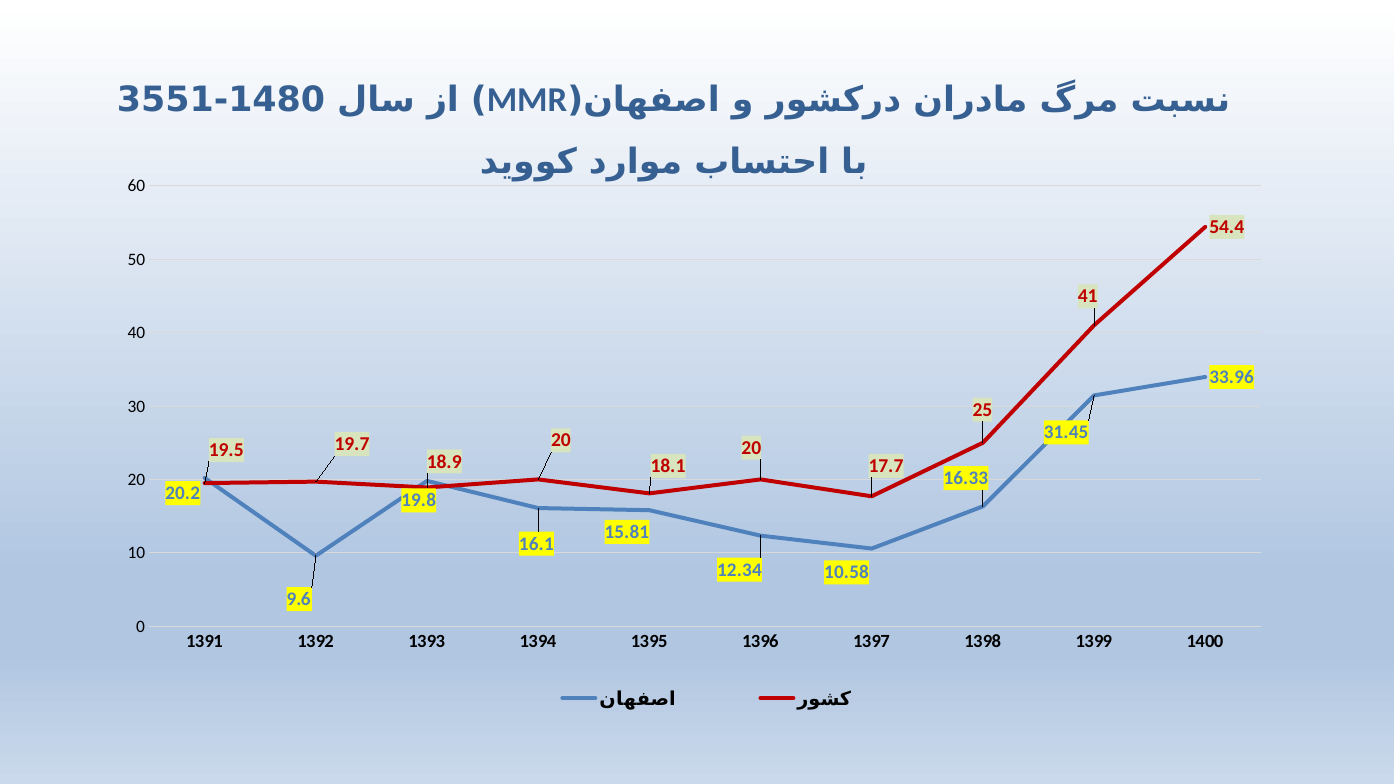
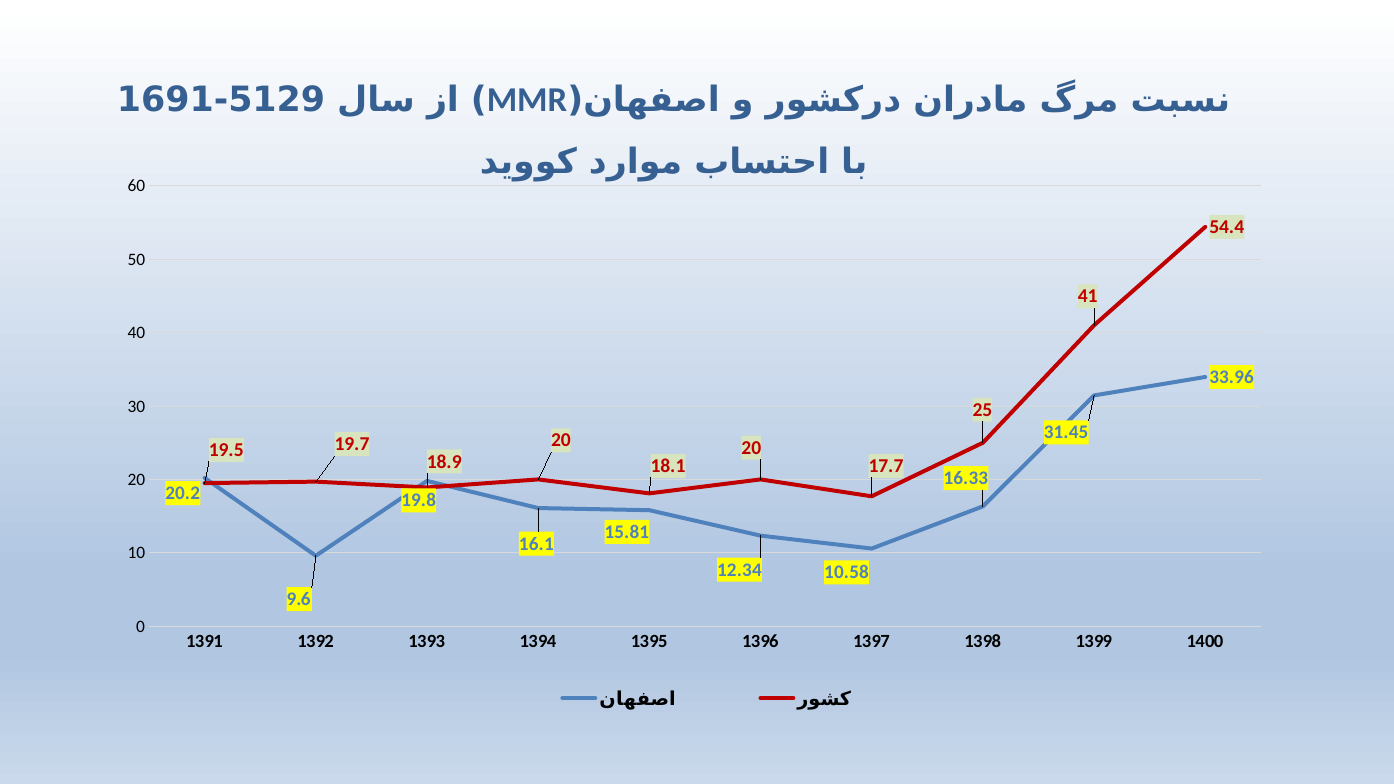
3551: 3551 -> 1691 (165, 100)
1480: 1480 -> 5129 (277, 100)
